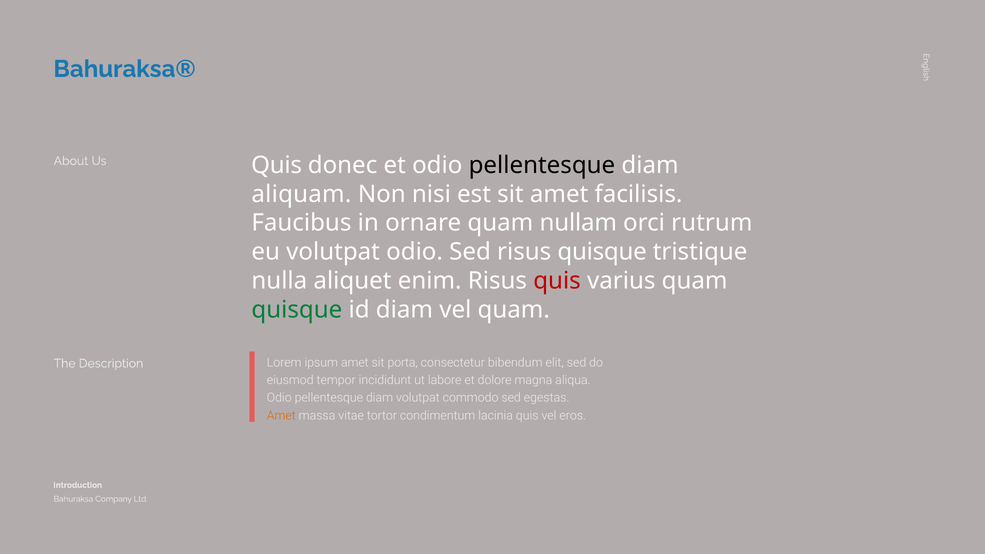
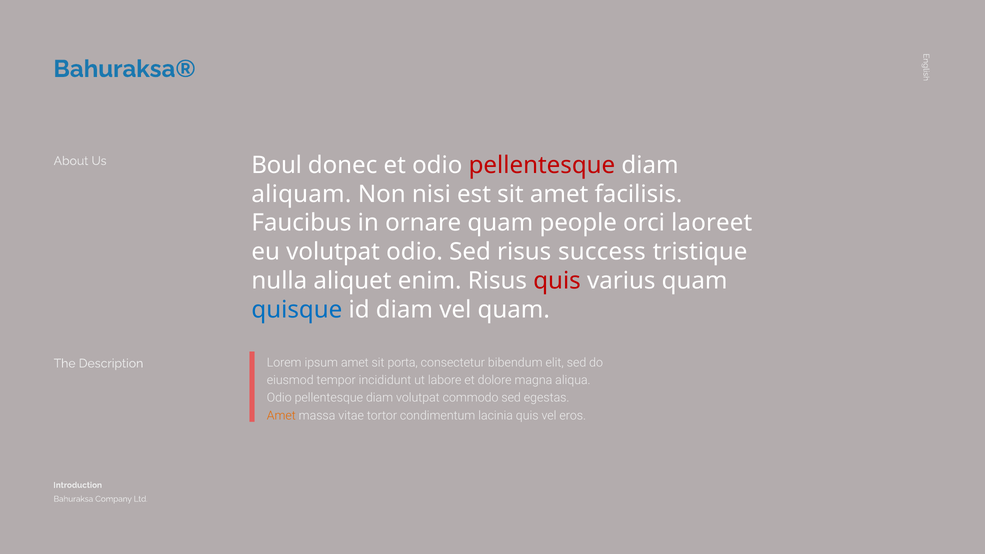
Us Quis: Quis -> Boul (277, 165)
pellentesque colour: black -> red (542, 165)
nullam: nullam -> people (578, 223)
rutrum: rutrum -> laoreet (712, 223)
risus quisque: quisque -> success (602, 252)
quisque colour: green -> blue (297, 310)
